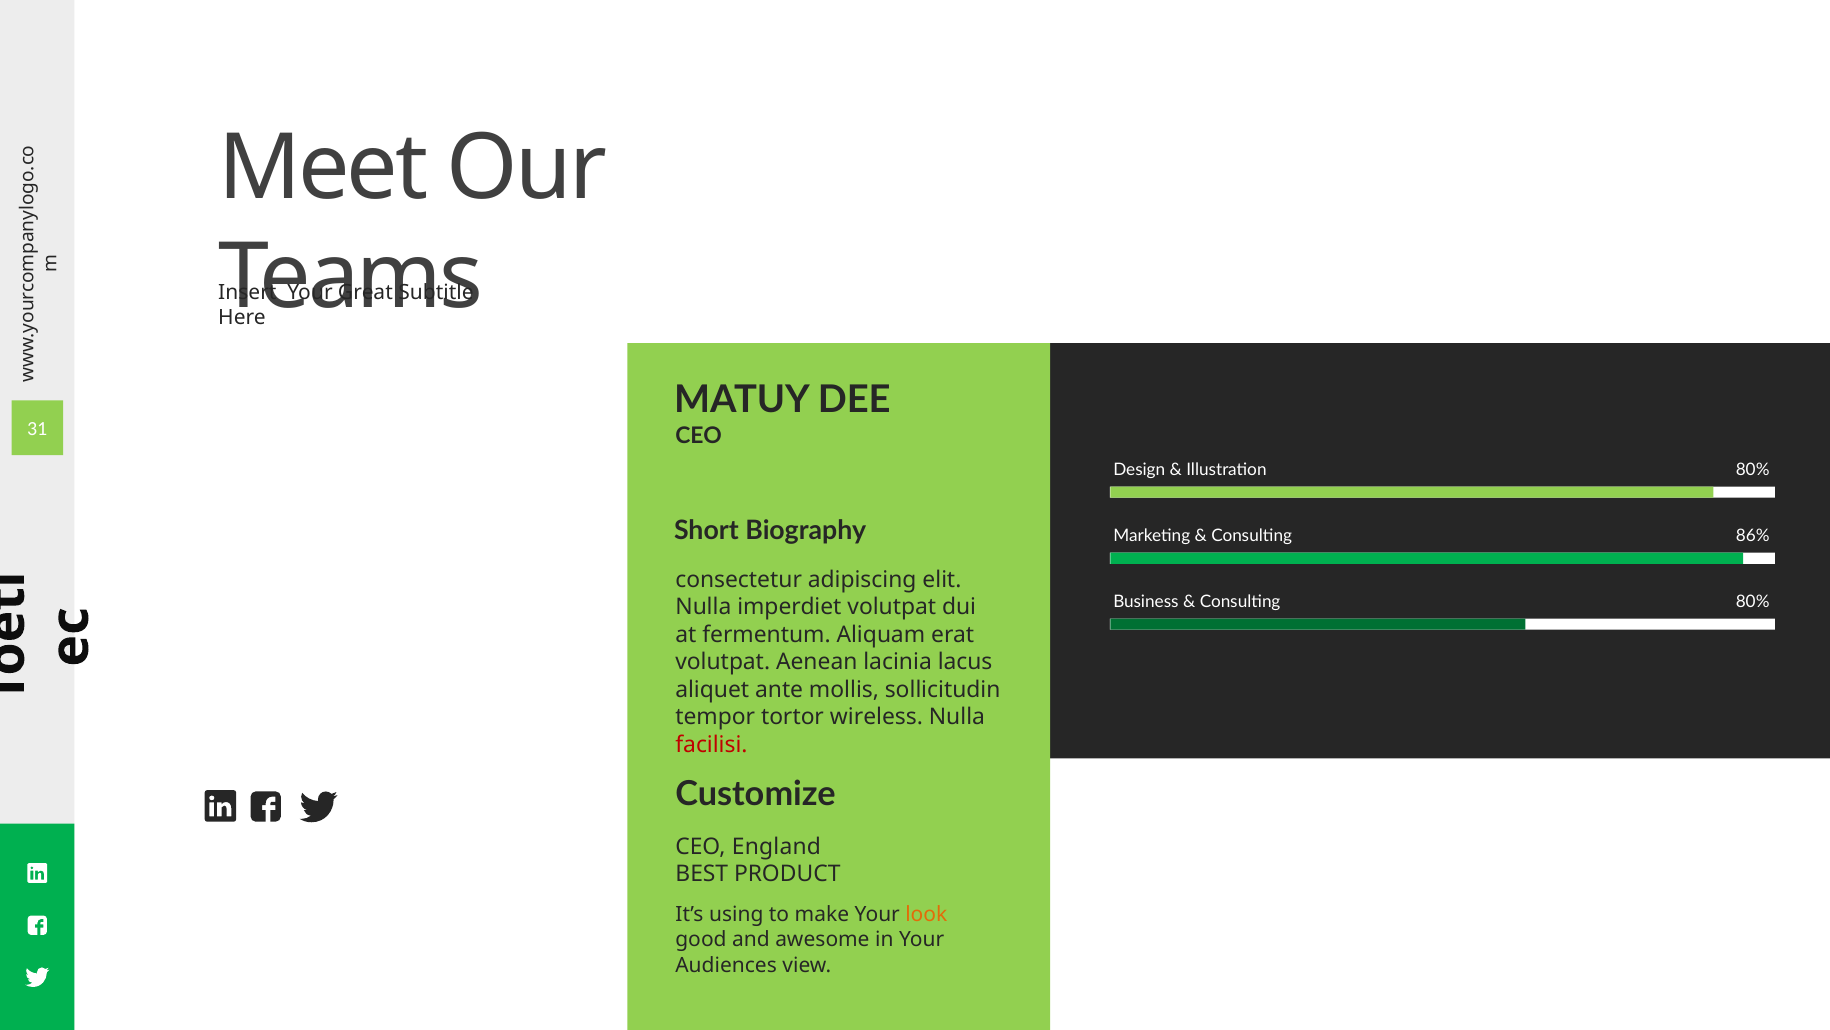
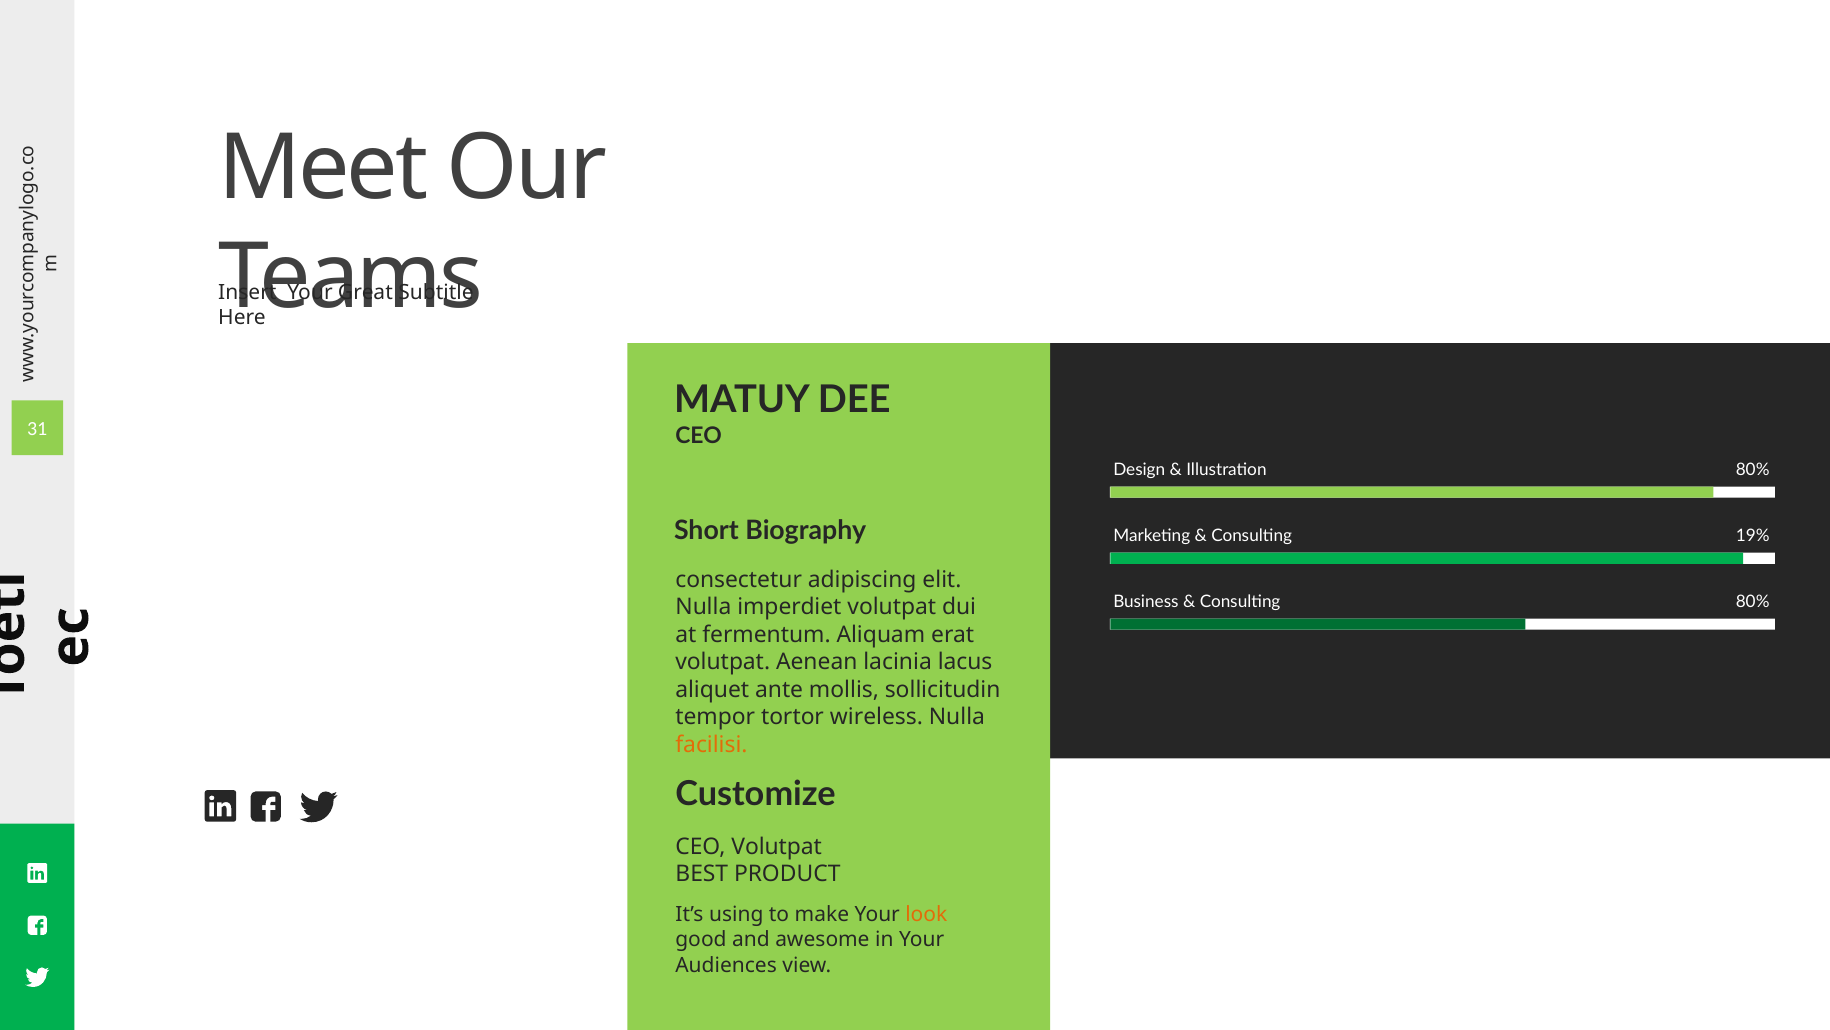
86%: 86% -> 19% (1753, 536)
facilisi colour: red -> orange (711, 744)
CEO England: England -> Volutpat (777, 846)
